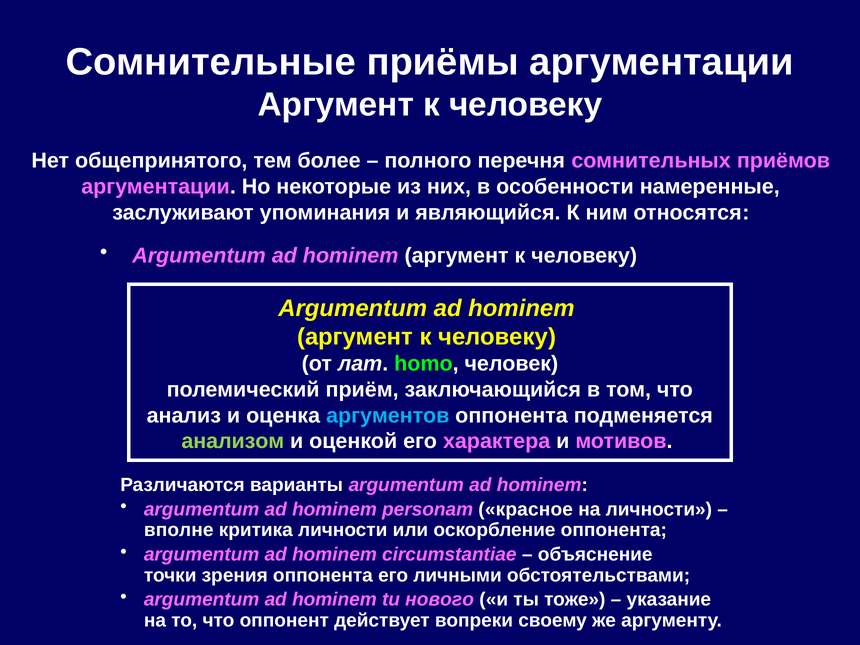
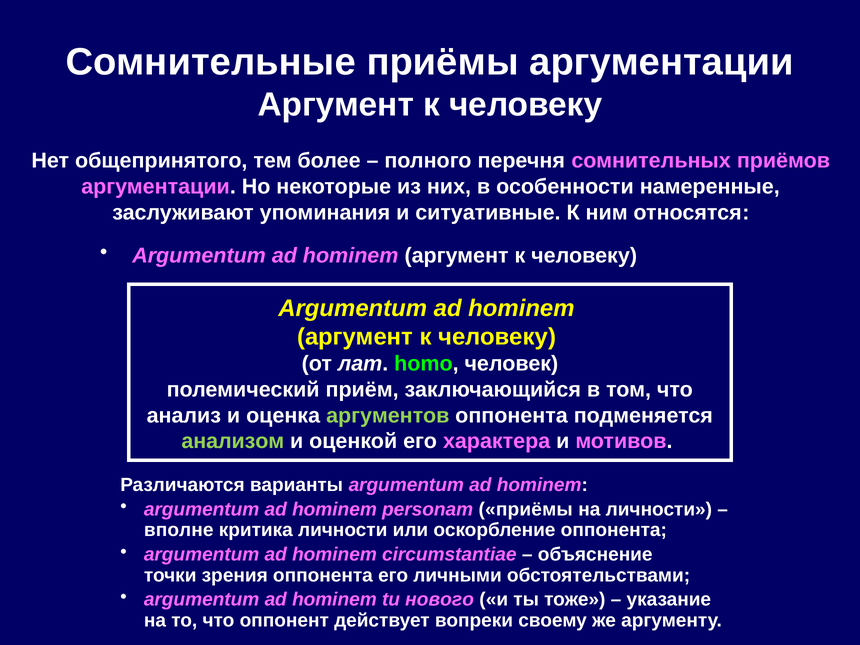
являющийся: являющийся -> ситуативные (488, 212)
аргументов colour: light blue -> light green (388, 415)
personam красное: красное -> приёмы (526, 510)
